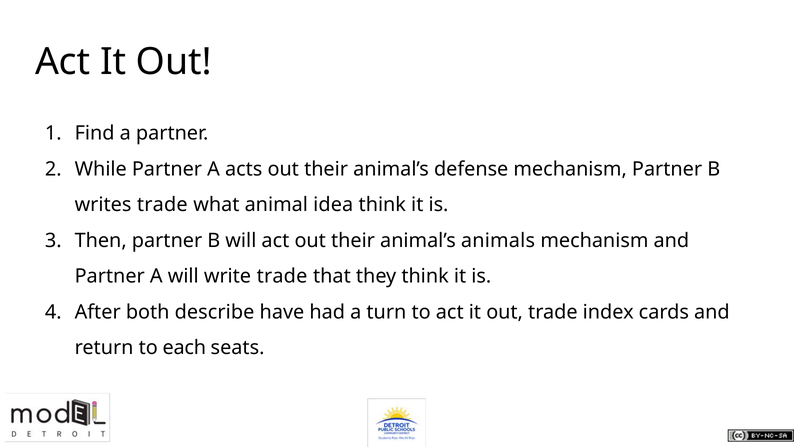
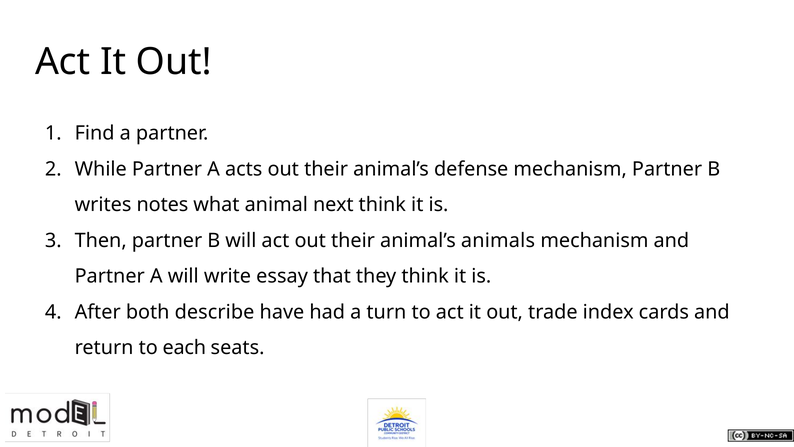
writes trade: trade -> notes (162, 205)
idea: idea -> next (333, 205)
write trade: trade -> essay (282, 276)
